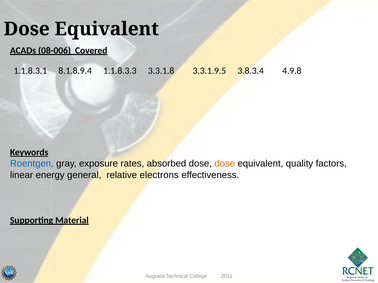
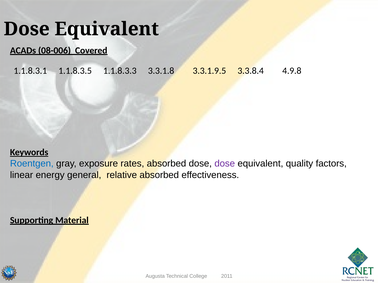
8.1.8.9.4: 8.1.8.9.4 -> 1.1.8.3.5 (75, 71)
3.8.3.4: 3.8.3.4 -> 3.3.8.4 (251, 71)
dose colour: orange -> purple (225, 164)
relative electrons: electrons -> absorbed (159, 175)
